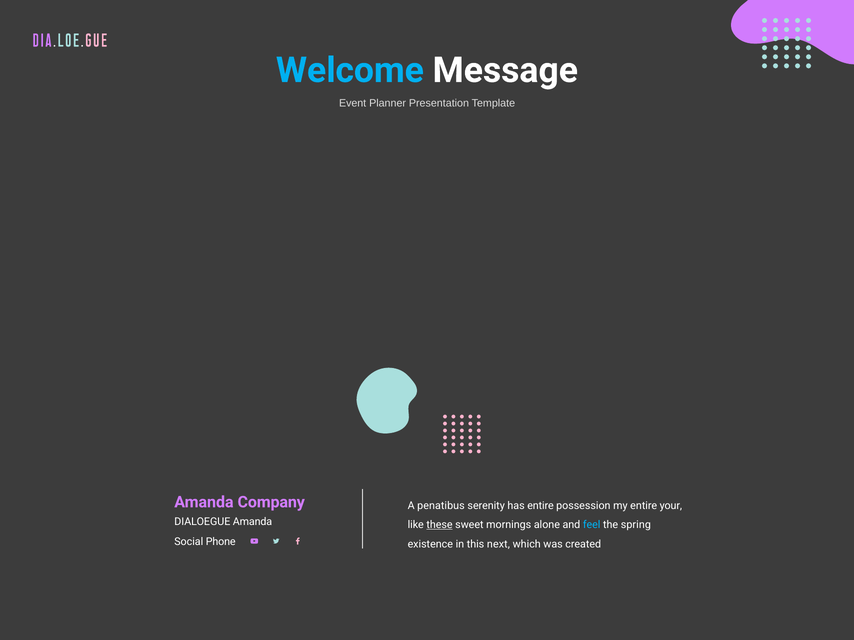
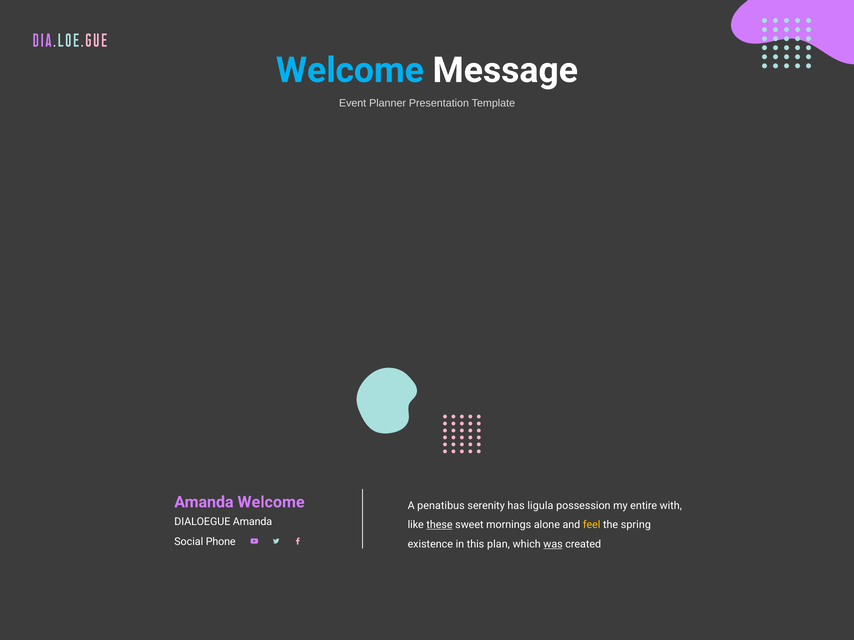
Amanda Company: Company -> Welcome (271, 502)
has entire: entire -> ligula (540, 506)
your: your -> with (671, 506)
feel colour: light blue -> yellow (592, 525)
next: next -> plan (498, 544)
was underline: none -> present (553, 544)
